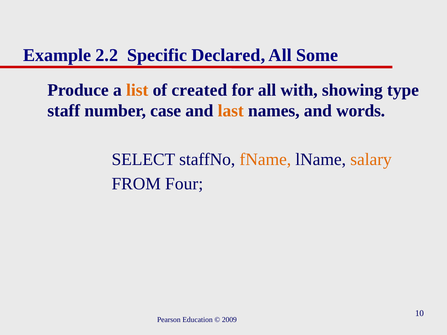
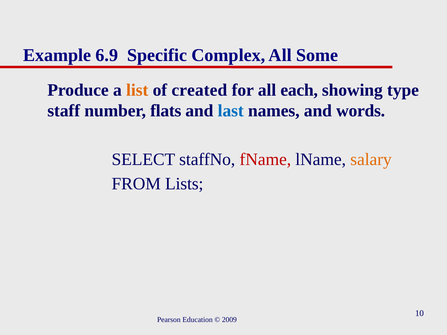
2.2: 2.2 -> 6.9 (107, 55)
Declared: Declared -> Complex (228, 55)
with: with -> each (299, 90)
case: case -> flats (166, 111)
last colour: orange -> blue (231, 111)
fName colour: orange -> red (265, 160)
Four: Four -> Lists (184, 184)
